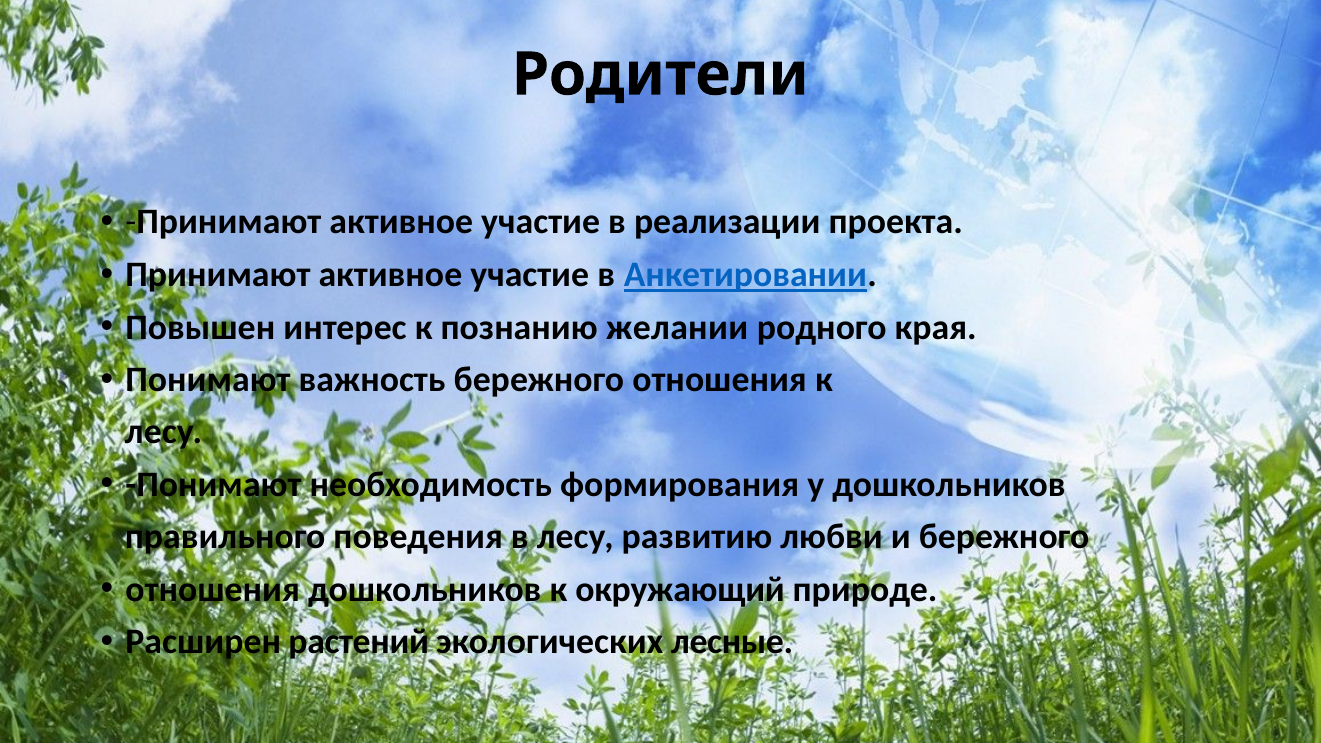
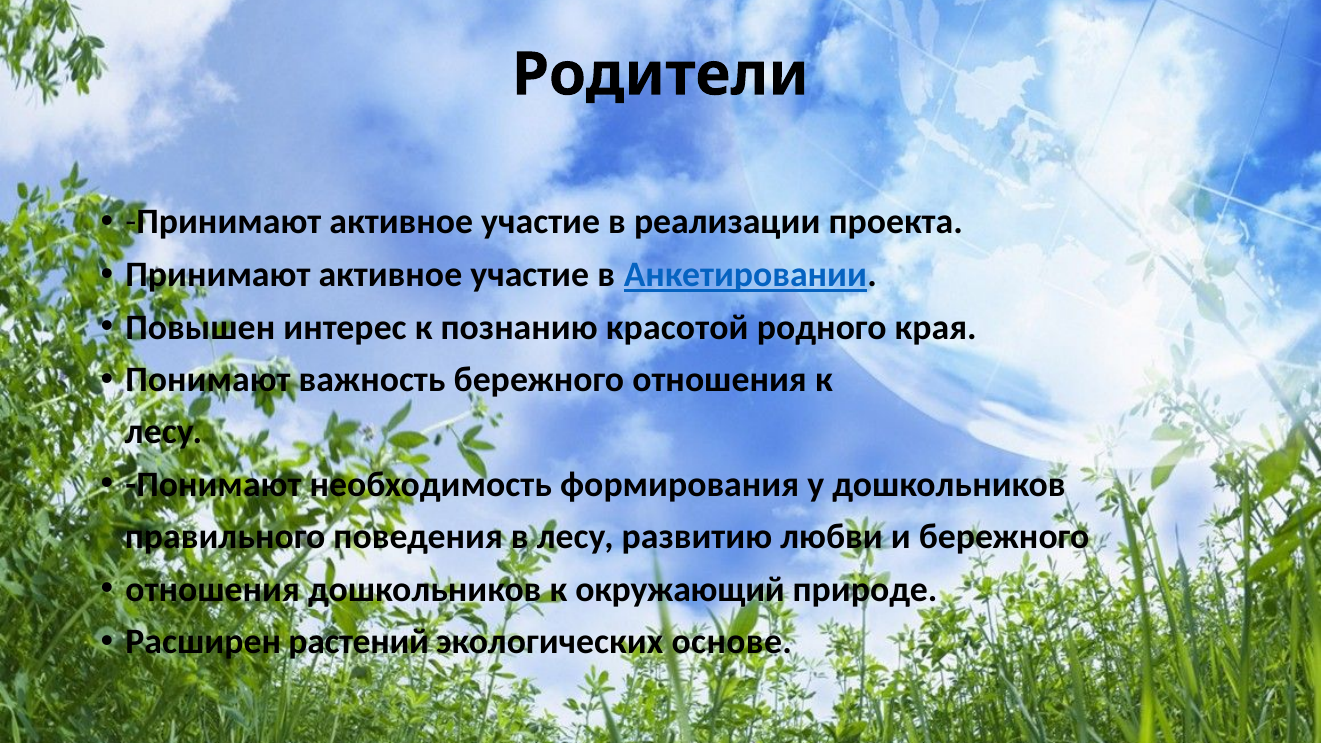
желании: желании -> красотой (677, 327)
лесные: лесные -> основе (732, 642)
